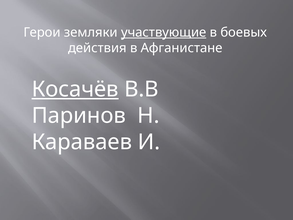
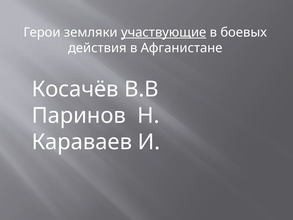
Косачёв underline: present -> none (75, 89)
